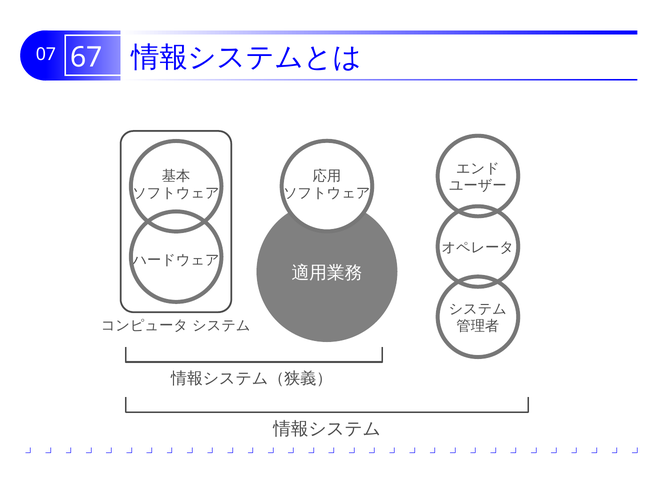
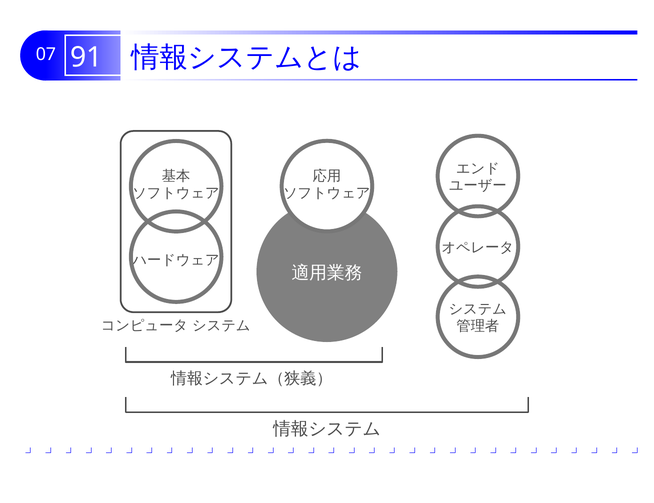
67: 67 -> 91 (86, 57)
